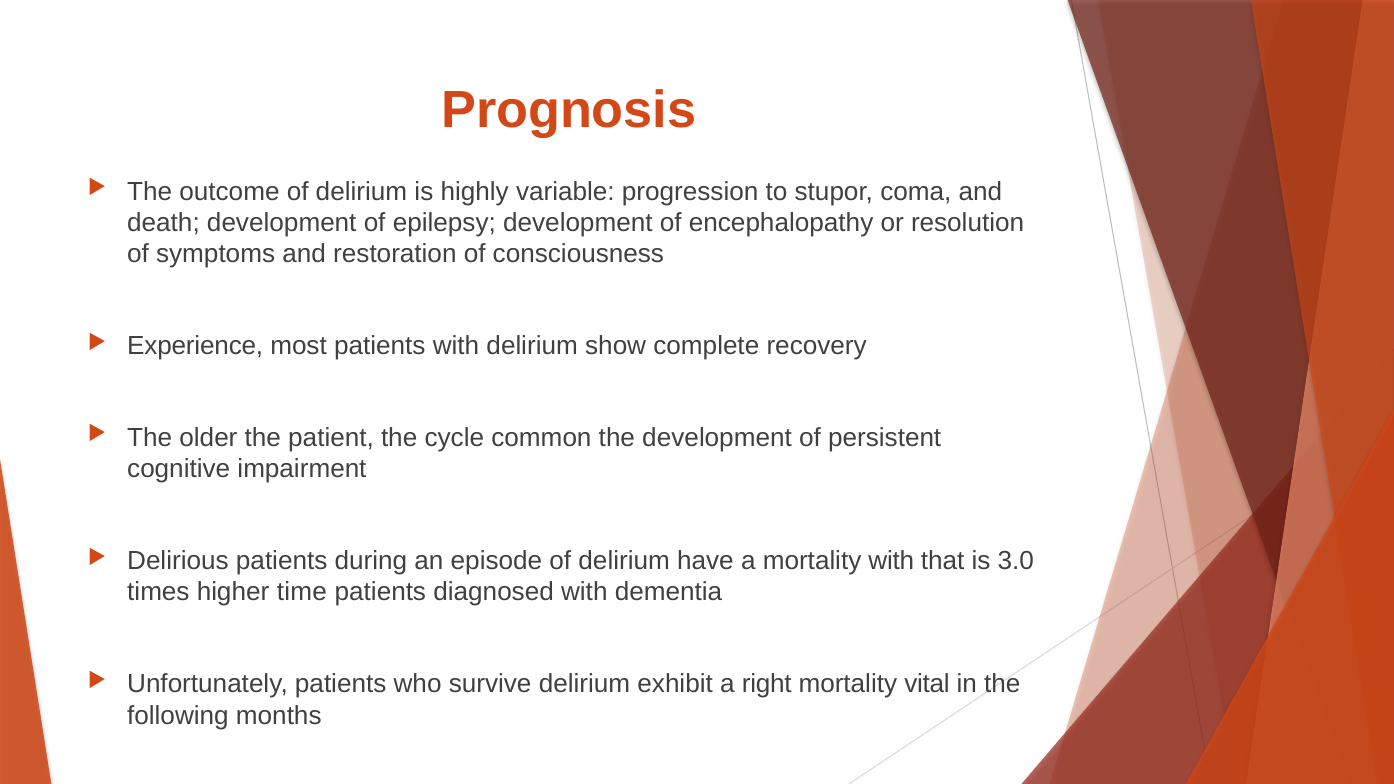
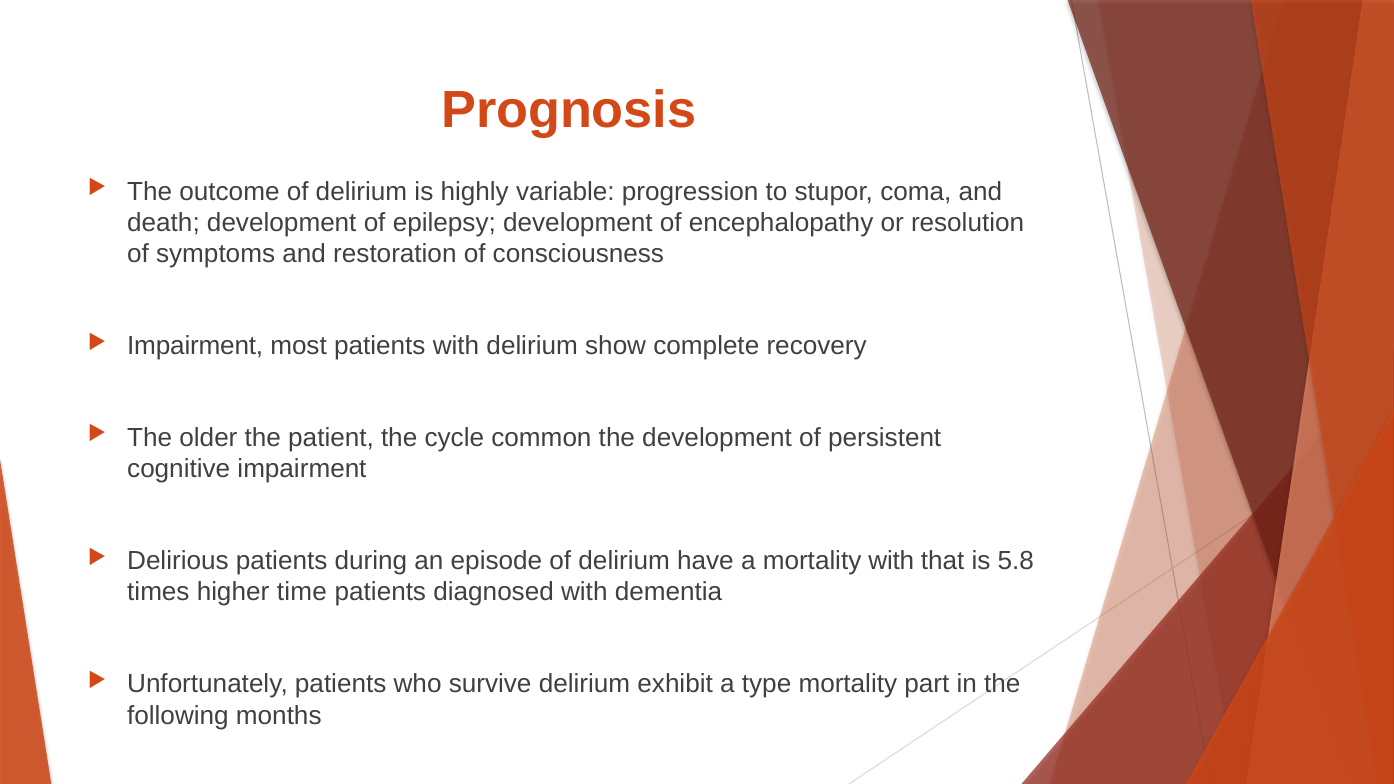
Experience: Experience -> Impairment (195, 346)
3.0: 3.0 -> 5.8 (1016, 561)
right: right -> type (767, 684)
vital: vital -> part (927, 684)
